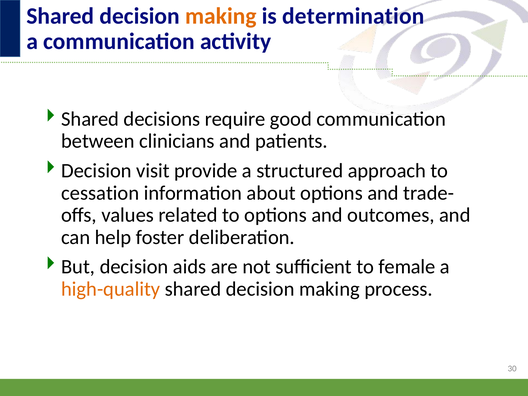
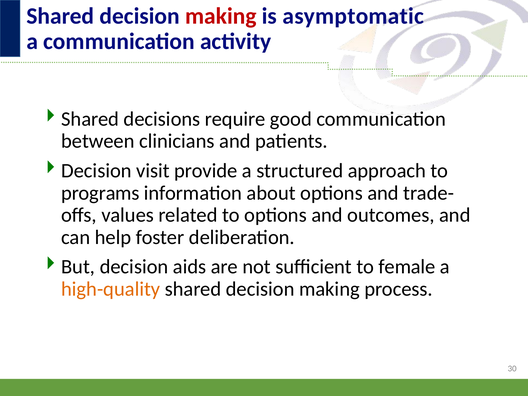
making colour: orange -> red (221, 16)
determination: determination -> asymptomatic (353, 16)
cessation: cessation -> programs (100, 193)
